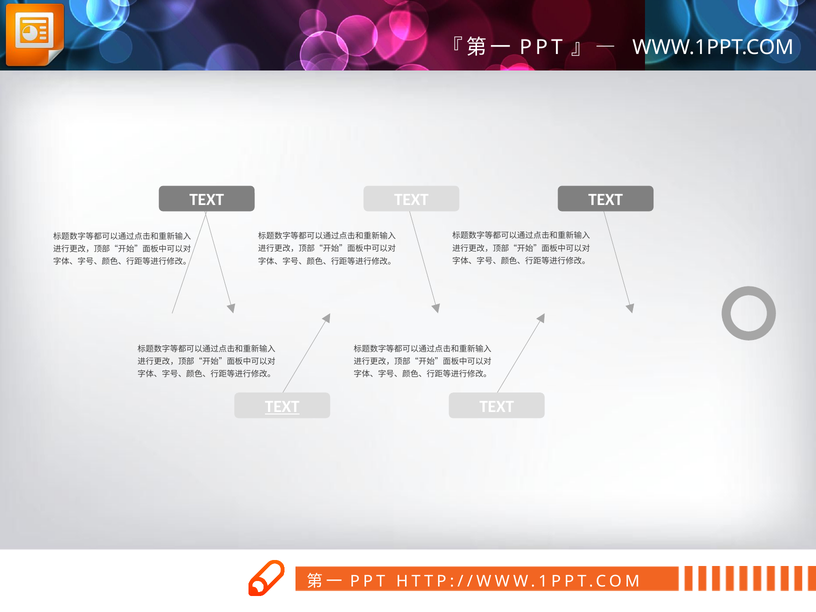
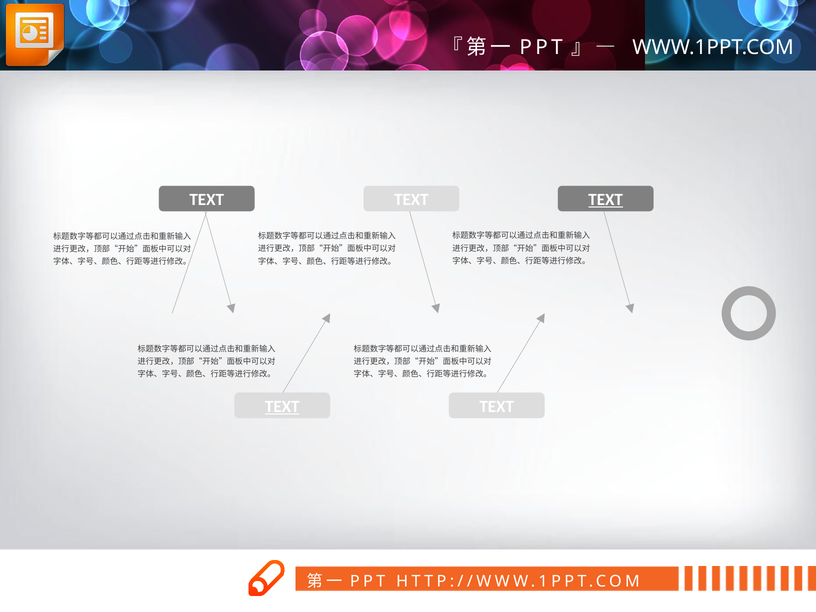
TEXT underline: none -> present (606, 200)
